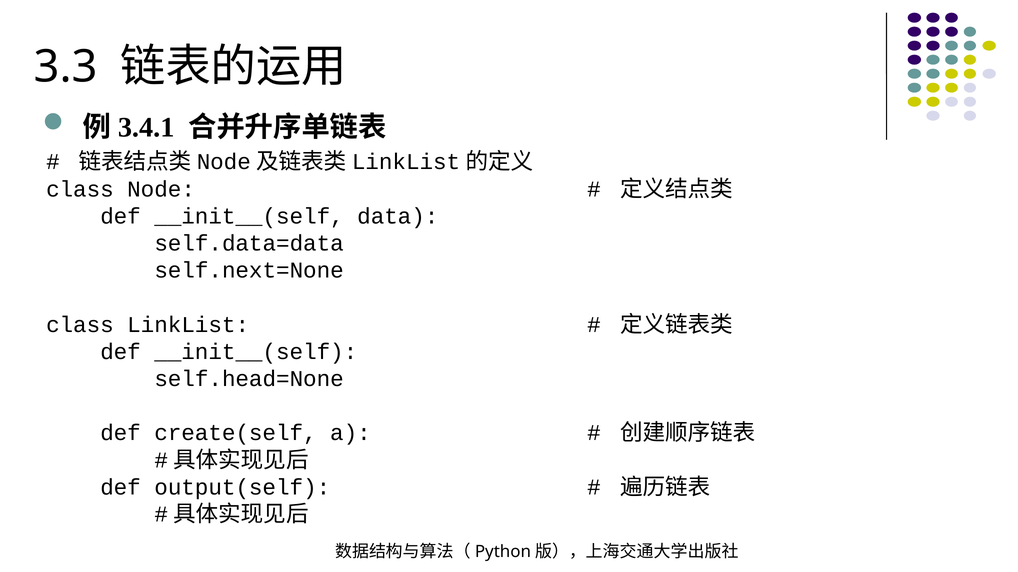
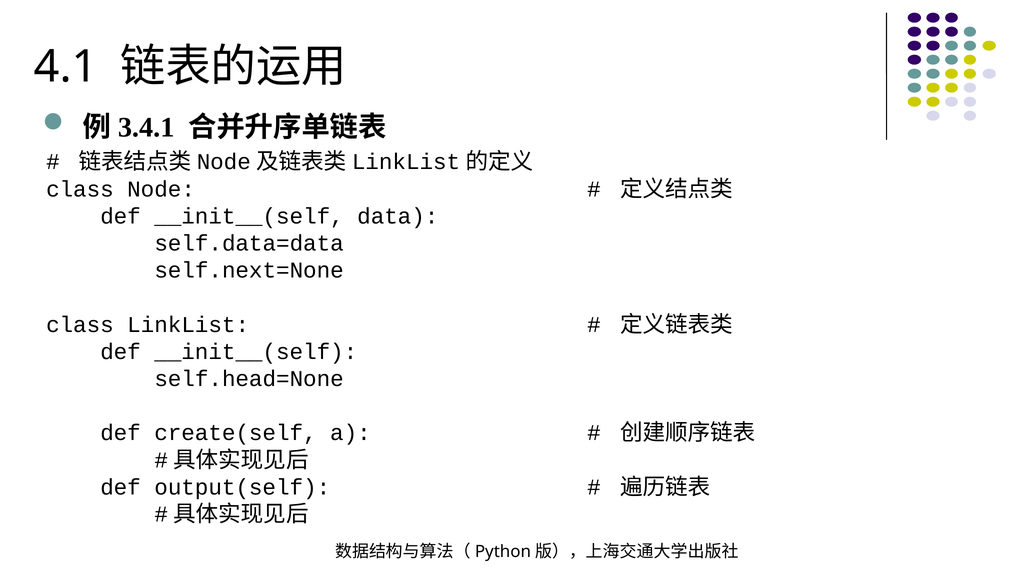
3.3: 3.3 -> 4.1 (66, 67)
